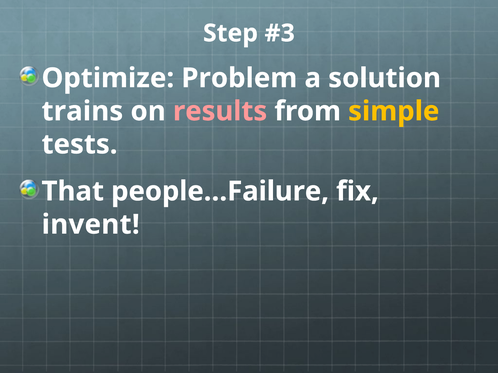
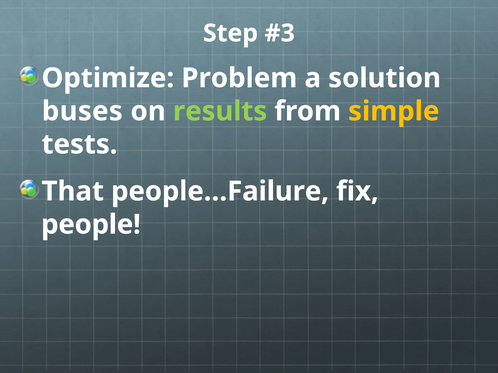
trains: trains -> buses (82, 111)
results colour: pink -> light green (220, 111)
invent: invent -> people (91, 225)
